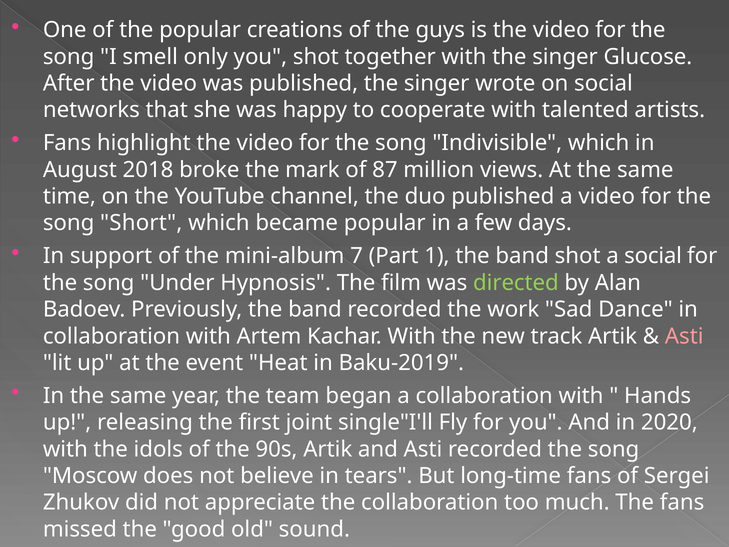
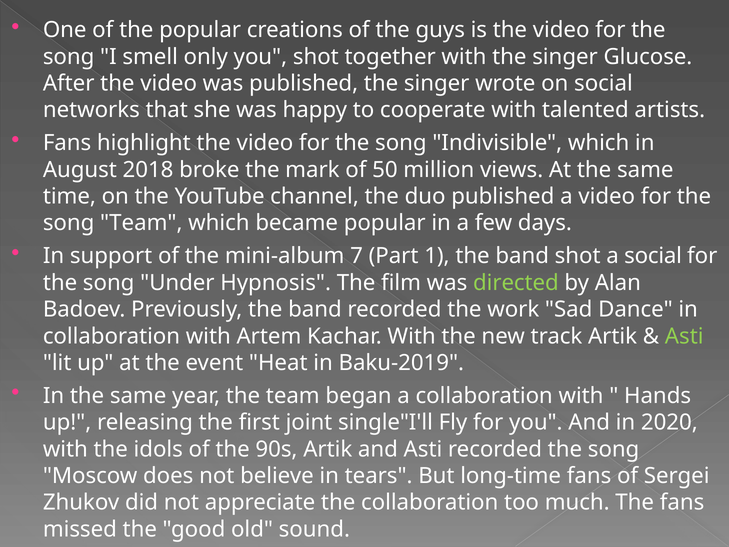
87: 87 -> 50 (385, 170)
song Short: Short -> Team (141, 223)
Asti colour: pink -> light green (684, 336)
